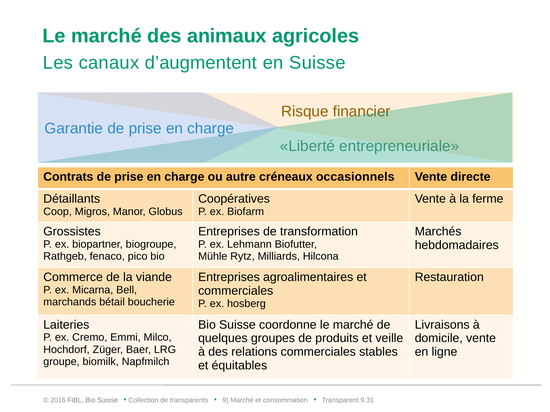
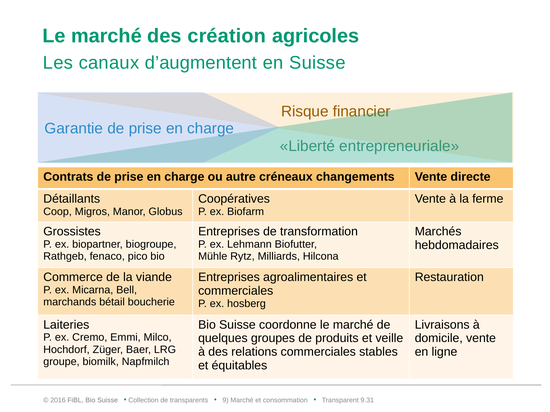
animaux: animaux -> création (227, 36)
occasionnels: occasionnels -> changements (355, 177)
